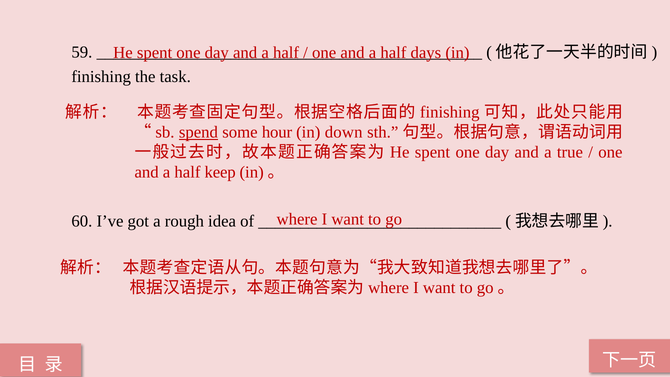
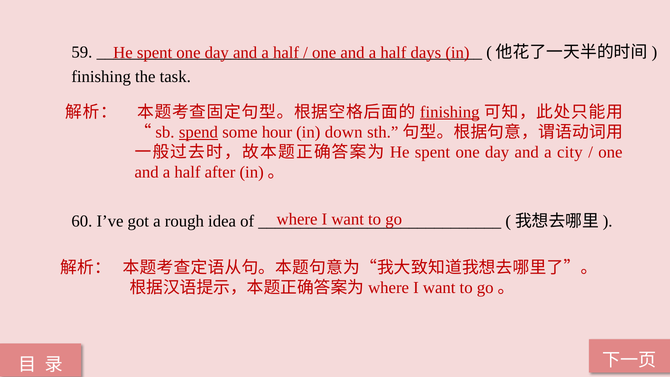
finishing underline: none -> present (450, 112)
true: true -> city (570, 152)
keep: keep -> after (220, 172)
